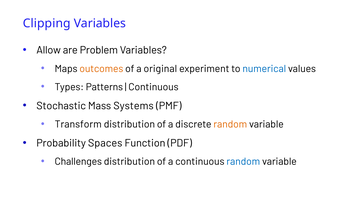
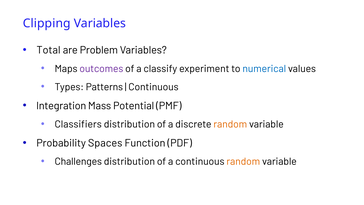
Allow: Allow -> Total (49, 50)
outcomes colour: orange -> purple (101, 69)
original: original -> classify (160, 69)
Stochastic: Stochastic -> Integration (61, 106)
Systems: Systems -> Potential (134, 106)
Transform: Transform -> Classifiers (78, 124)
random colour: blue -> orange (243, 161)
